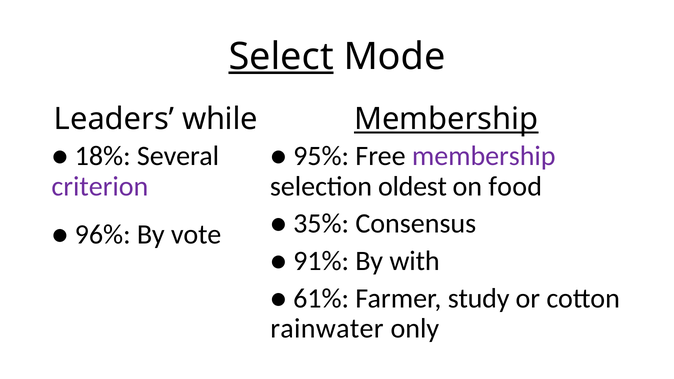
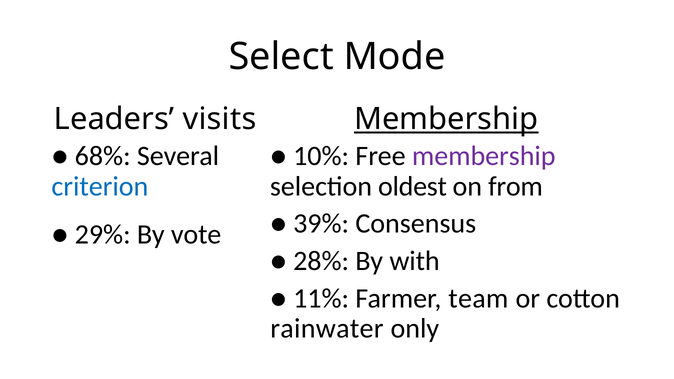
Select underline: present -> none (281, 57)
while: while -> visits (220, 119)
18%: 18% -> 68% (103, 156)
95%: 95% -> 10% (321, 156)
criterion colour: purple -> blue (100, 186)
food: food -> from (515, 186)
35%: 35% -> 39% (321, 224)
96%: 96% -> 29% (103, 234)
91%: 91% -> 28% (321, 261)
61%: 61% -> 11% (321, 298)
study: study -> team (478, 298)
